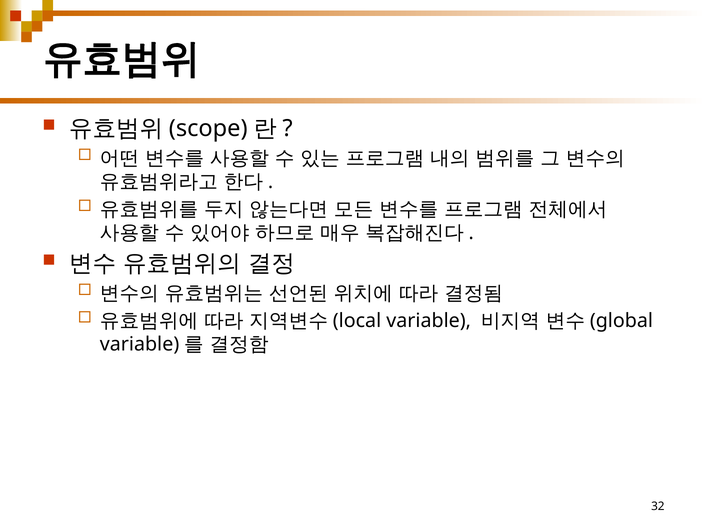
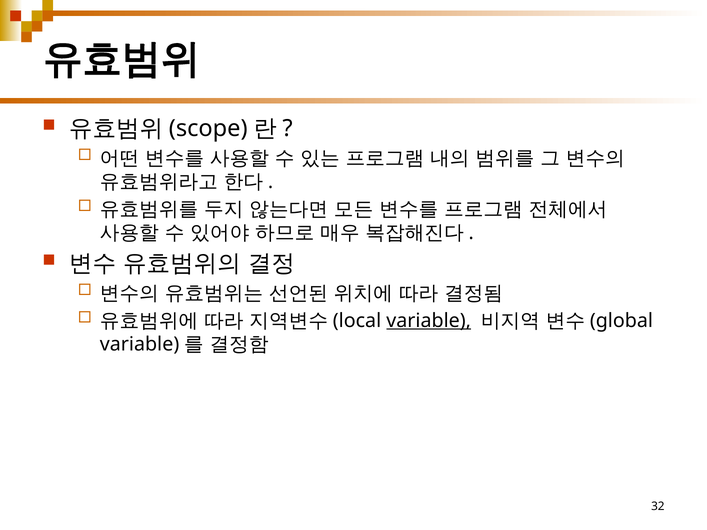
variable underline: none -> present (429, 321)
